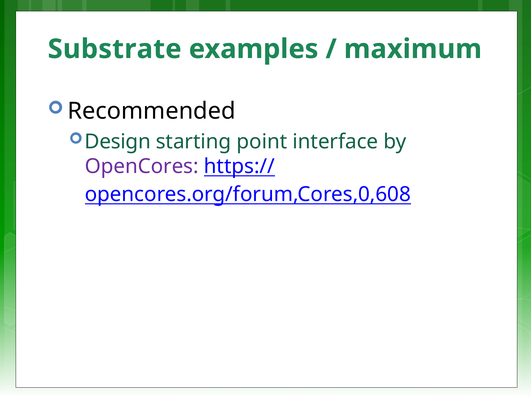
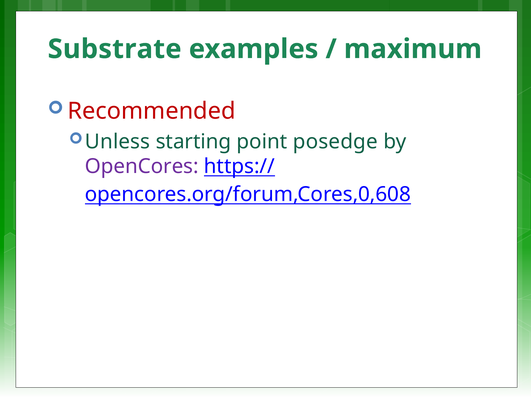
Recommended colour: black -> red (152, 111)
Design: Design -> Unless (118, 142)
interface: interface -> posedge (335, 142)
